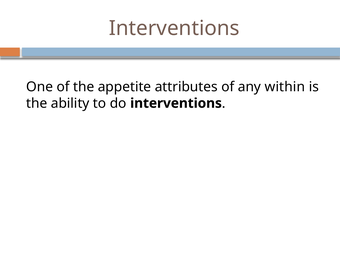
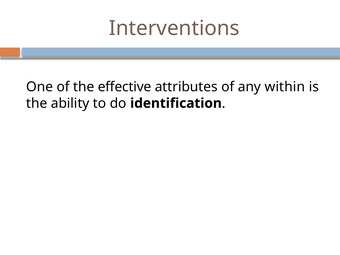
appetite: appetite -> effective (125, 87)
do interventions: interventions -> identification (176, 103)
